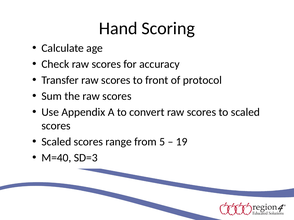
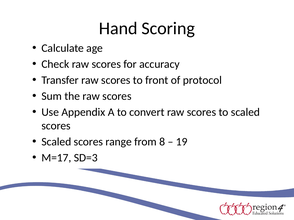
5: 5 -> 8 (162, 142)
M=40: M=40 -> M=17 (56, 158)
